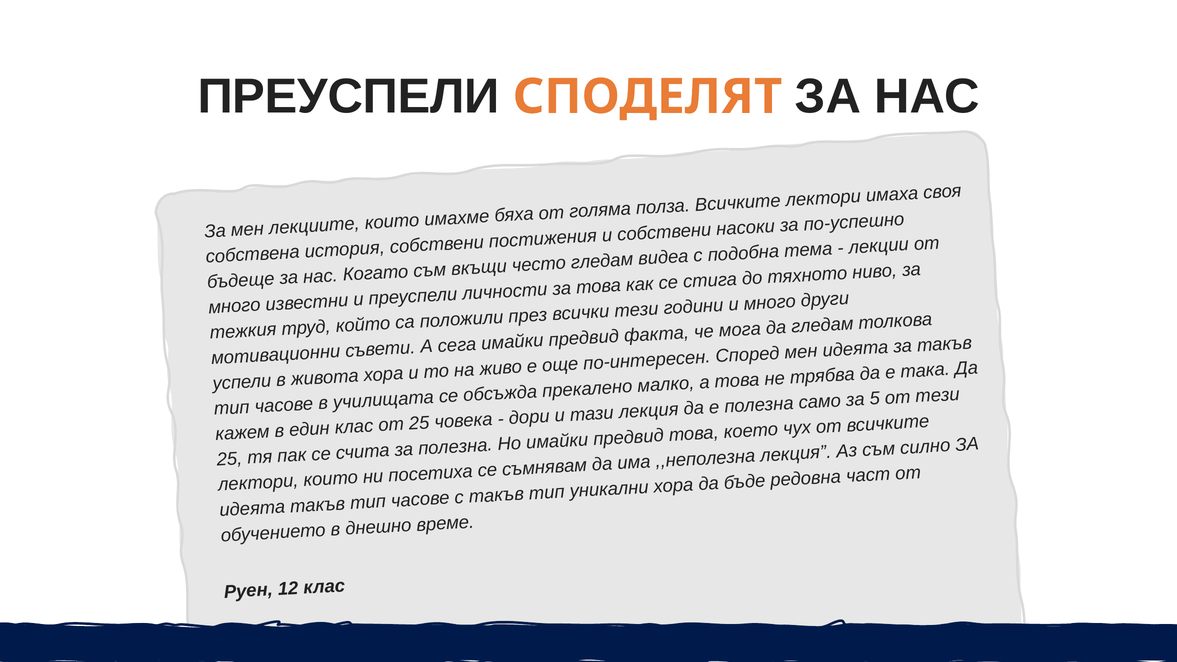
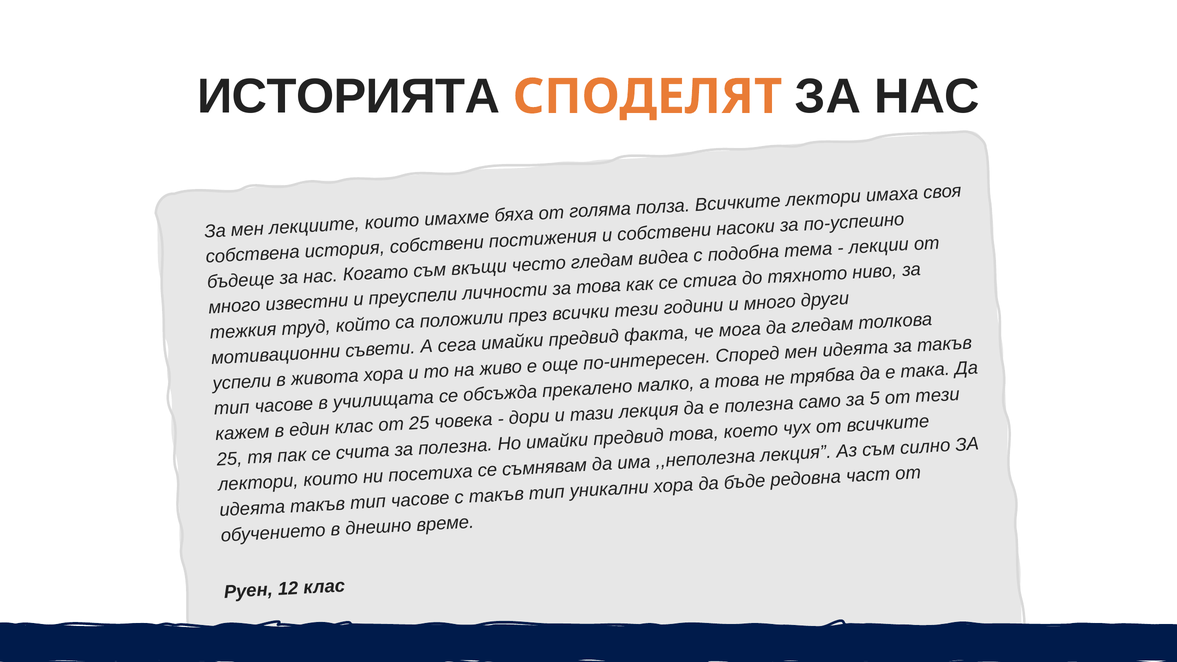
ПРЕУСПЕЛИ: ПРЕУСПЕЛИ -> ИСТОРИЯТА (349, 97)
